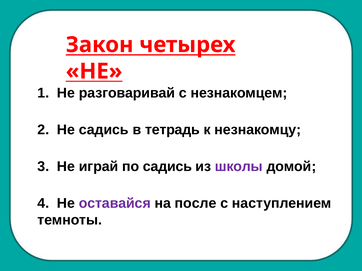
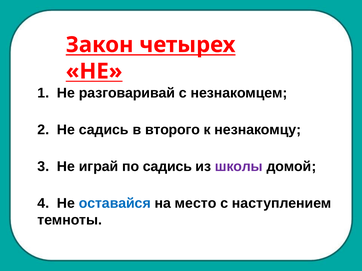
тетрадь: тетрадь -> второго (172, 130)
оставайся colour: purple -> blue (115, 204)
после: после -> место (196, 204)
